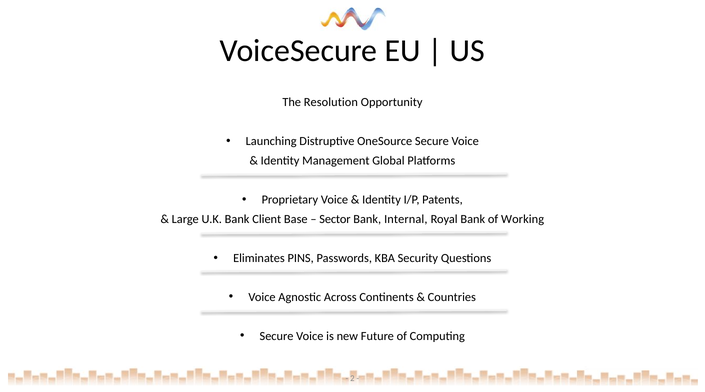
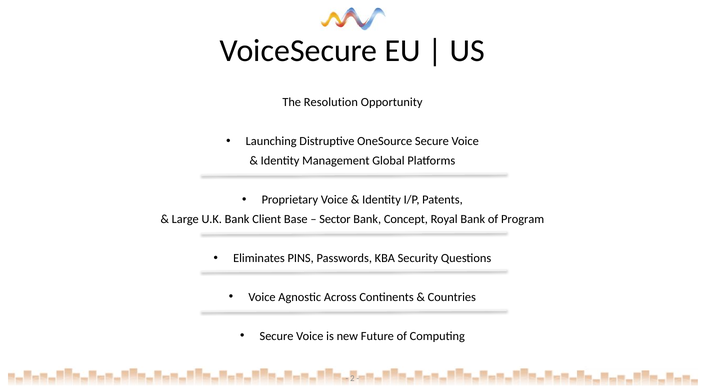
Internal: Internal -> Concept (406, 219)
Working: Working -> Program (523, 219)
